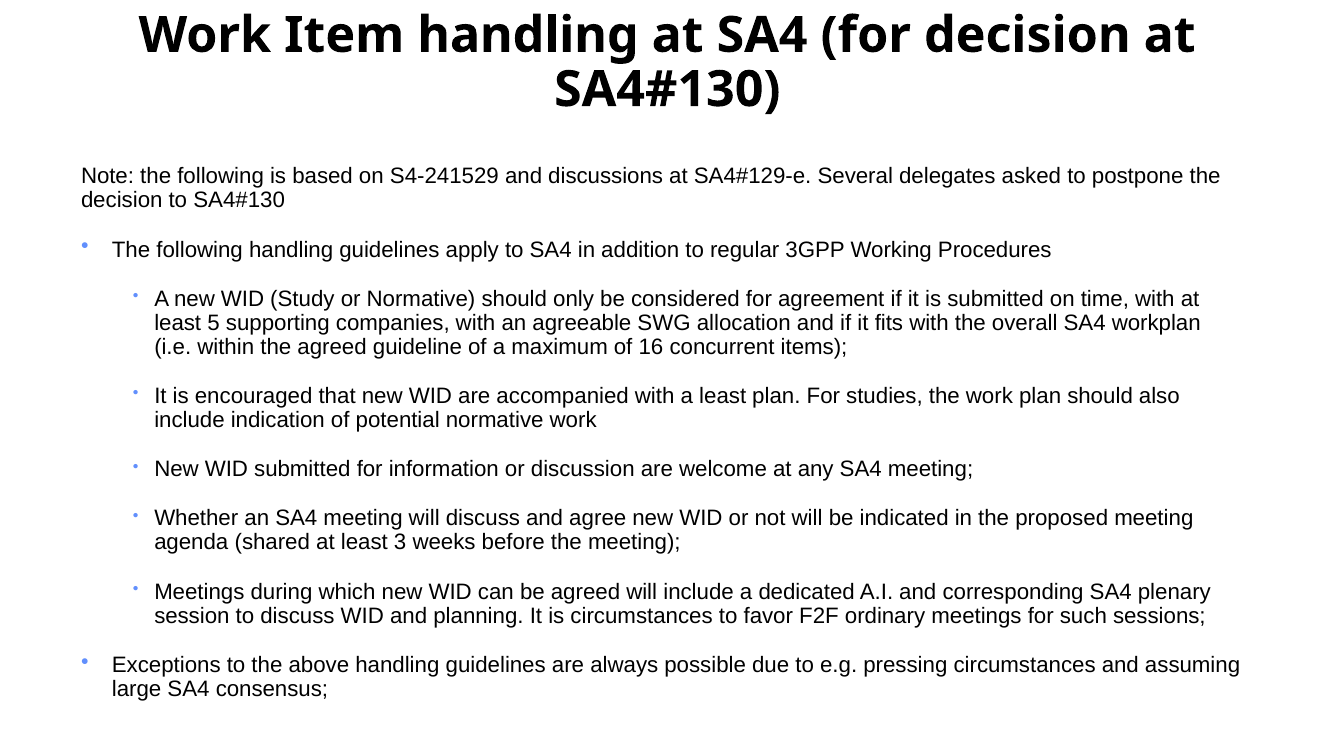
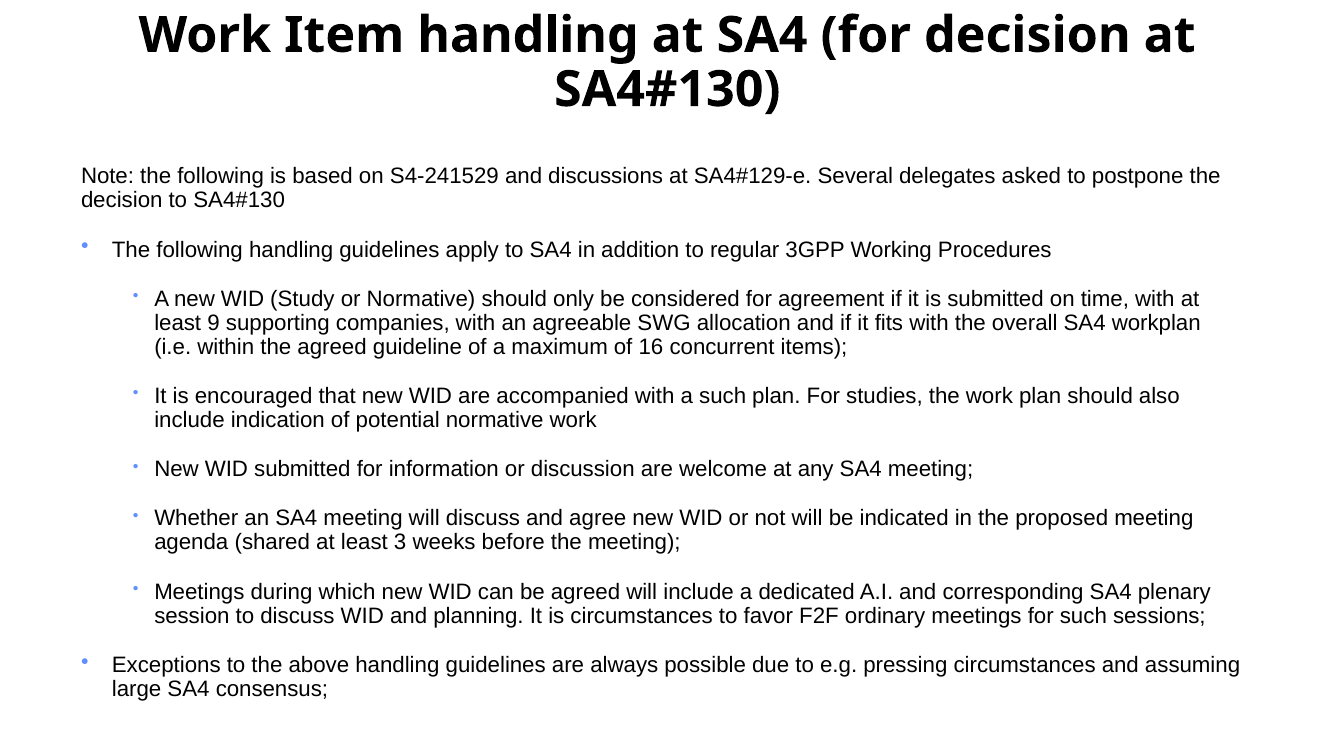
5: 5 -> 9 (213, 323)
a least: least -> such (723, 396)
